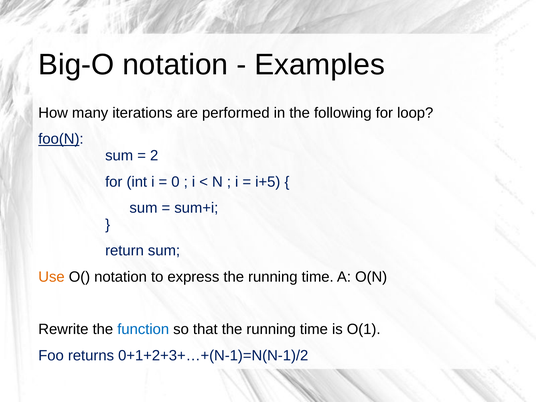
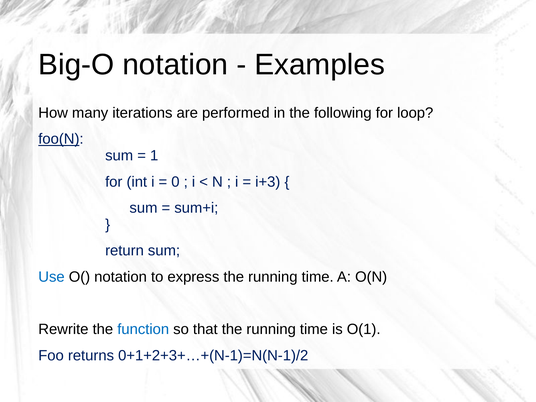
2: 2 -> 1 (154, 156)
i+5: i+5 -> i+3 (268, 182)
Use colour: orange -> blue (51, 277)
